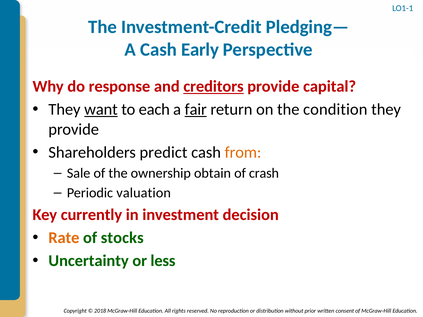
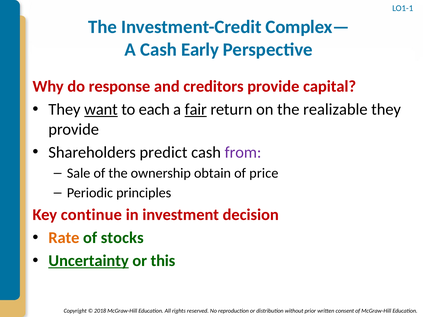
Pledging—: Pledging— -> Complex— (308, 27)
creditors underline: present -> none (213, 87)
condition: condition -> realizable (335, 110)
from colour: orange -> purple (243, 152)
crash: crash -> price (264, 173)
valuation: valuation -> principles (144, 193)
currently: currently -> continue (91, 215)
Uncertainty underline: none -> present (89, 261)
less: less -> this (163, 261)
